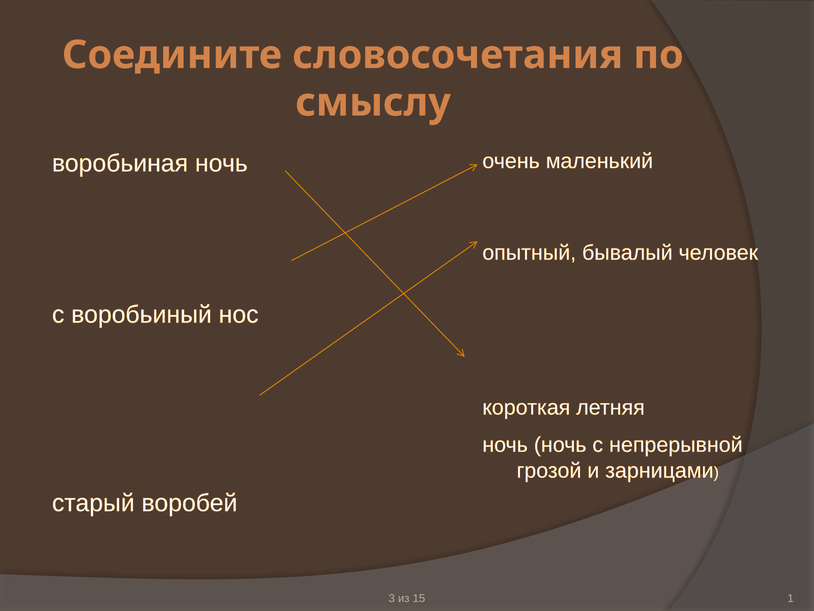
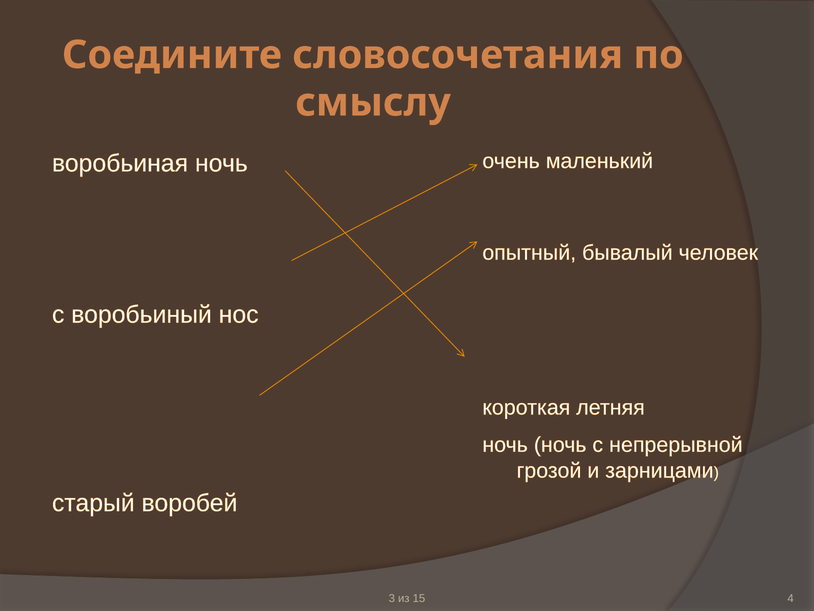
1: 1 -> 4 (791, 598)
